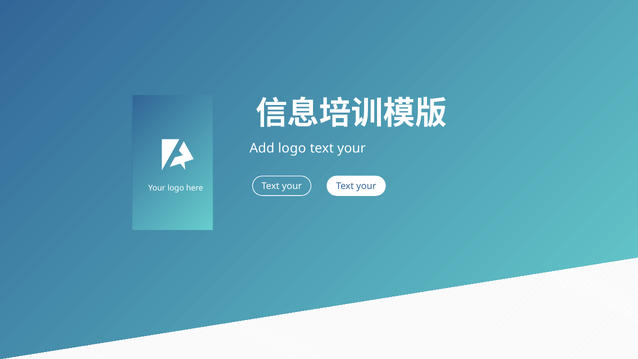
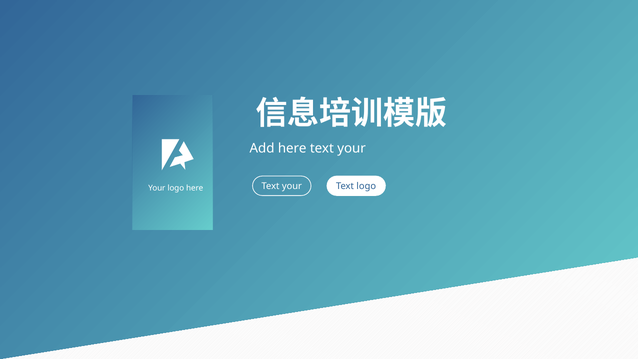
Add logo: logo -> here (292, 149)
your: your -> logo (366, 186)
